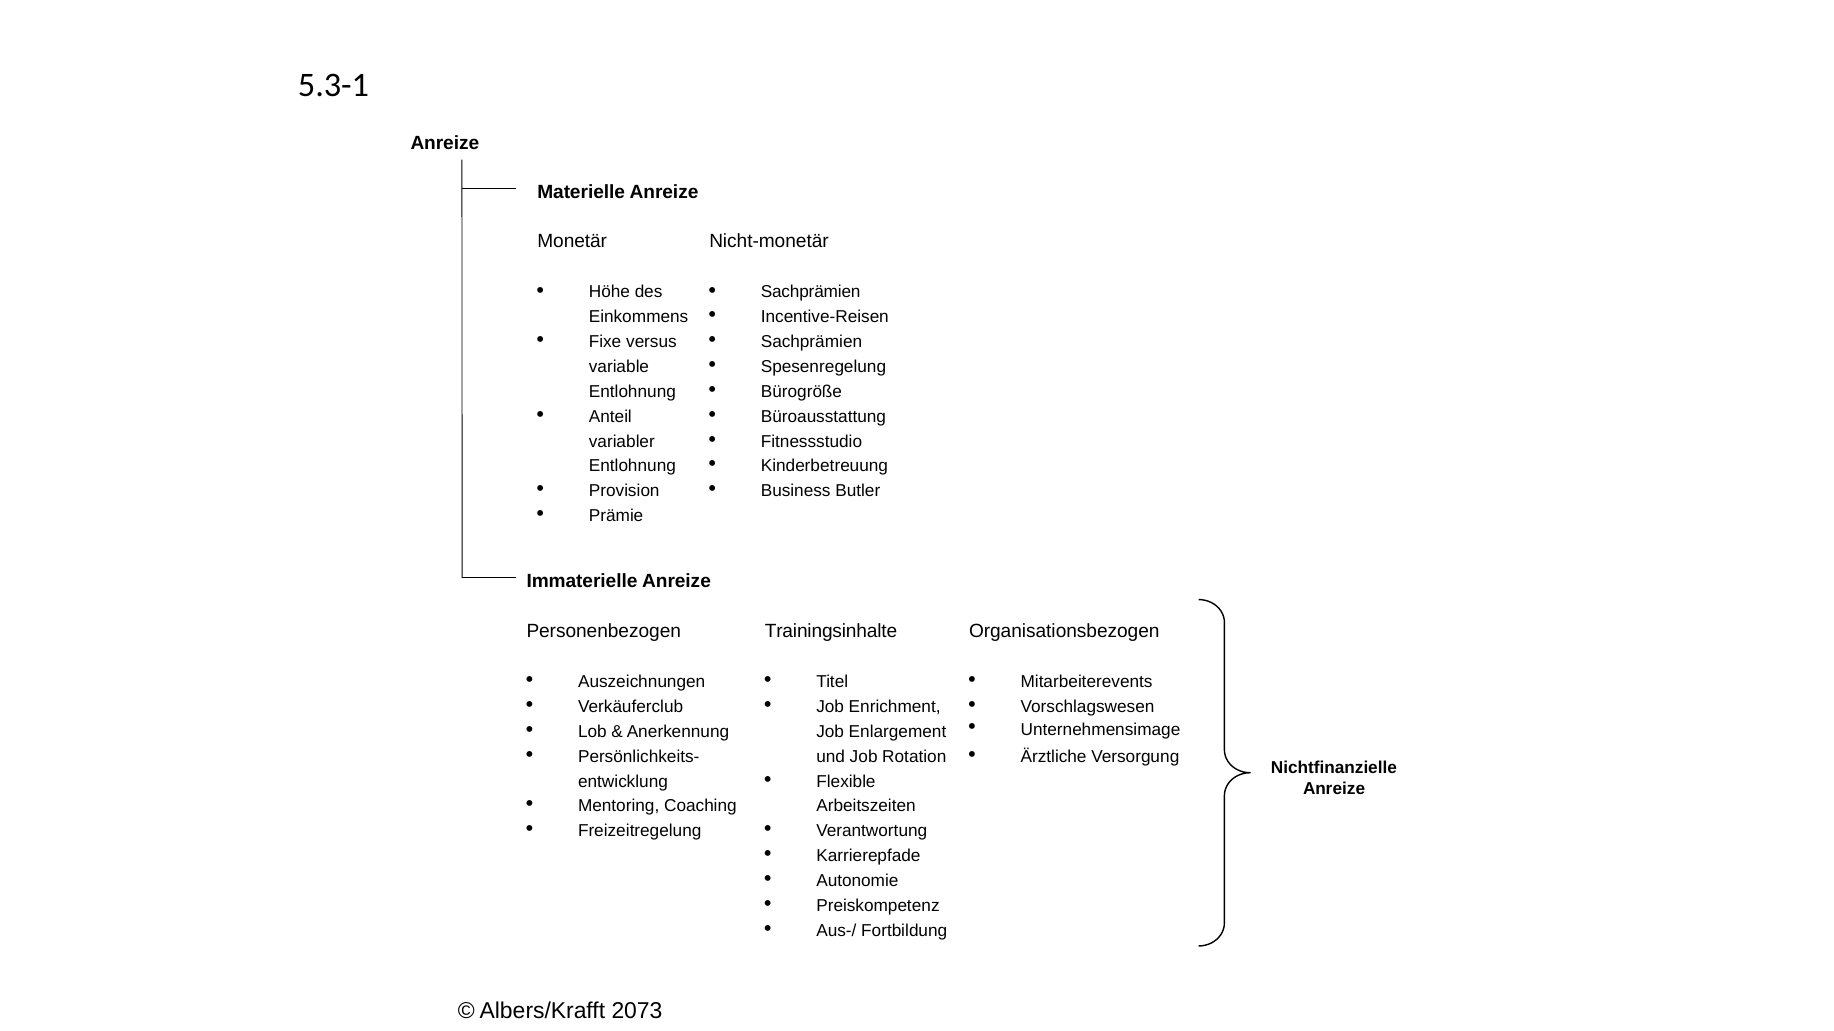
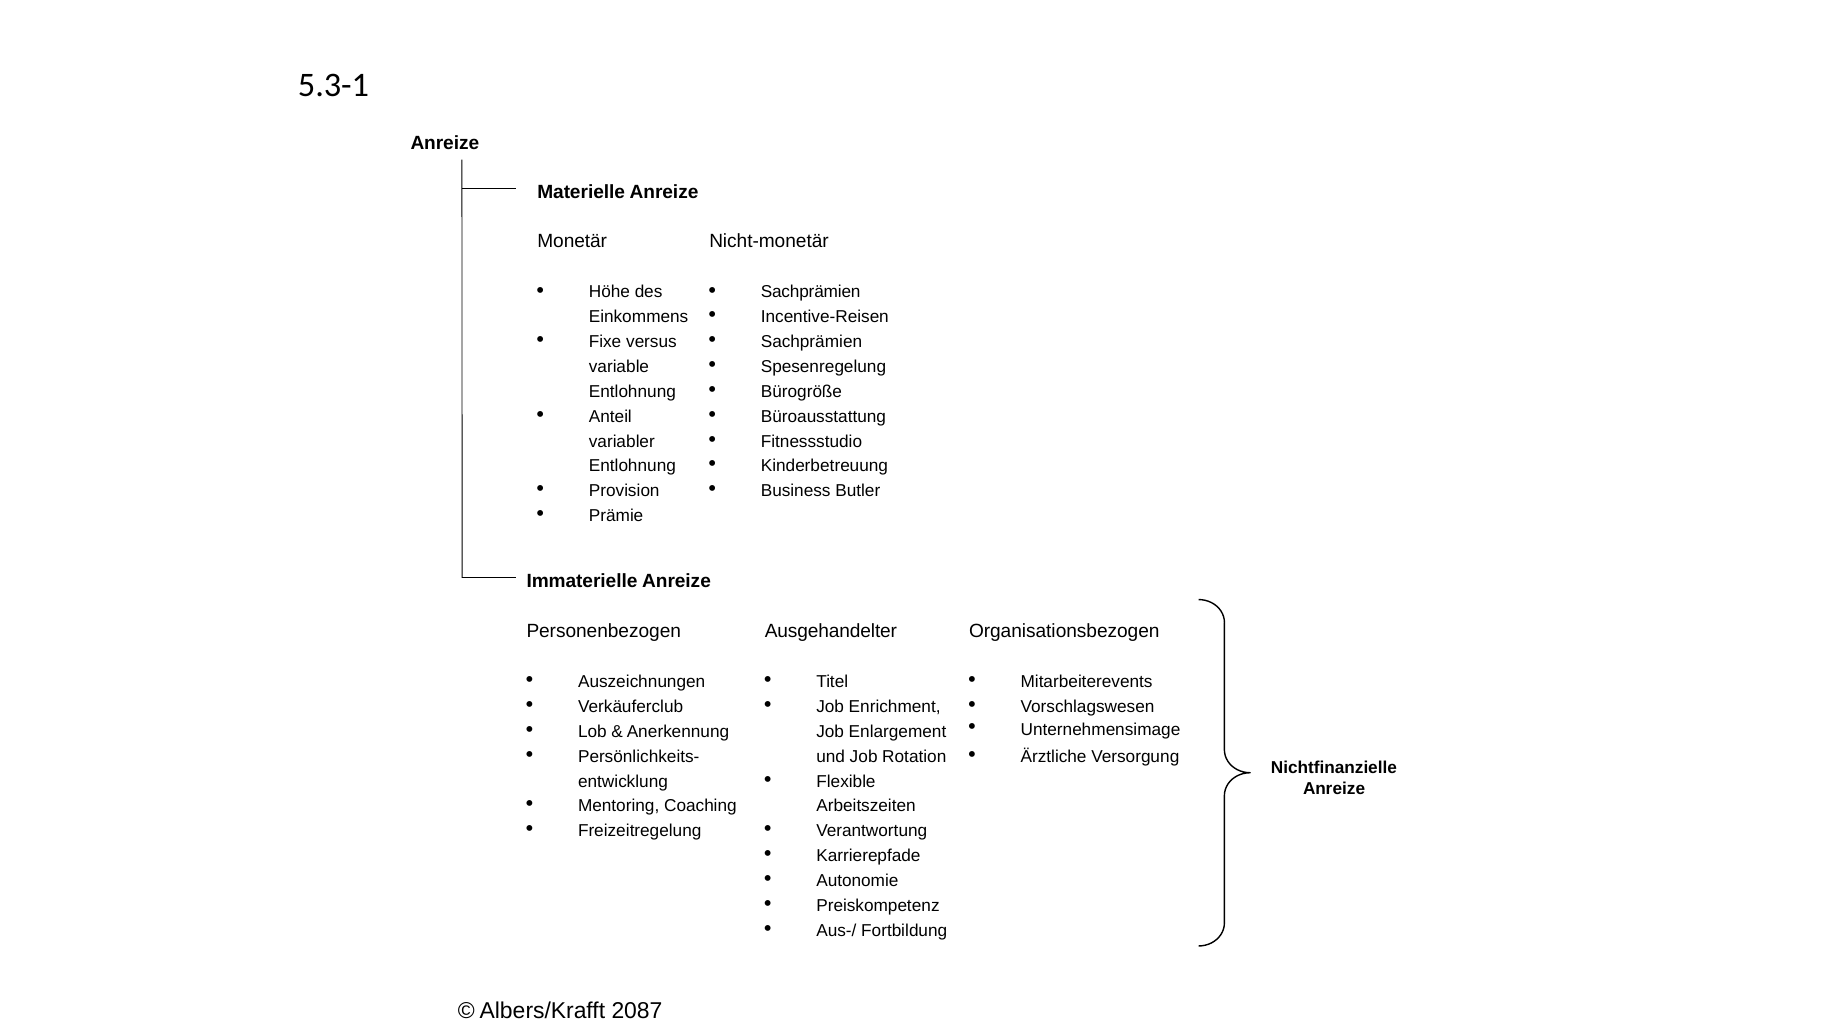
Trainingsinhalte: Trainingsinhalte -> Ausgehandelter (831, 632)
2073: 2073 -> 2087 (637, 1012)
